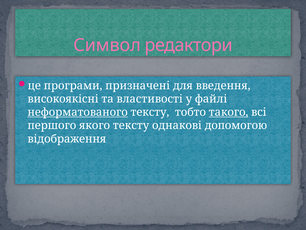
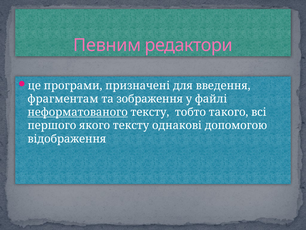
Символ: Символ -> Певним (107, 45)
високоякісні: високоякісні -> фрагментам (63, 99)
властивості: властивості -> зображення (150, 99)
такого underline: present -> none (229, 112)
